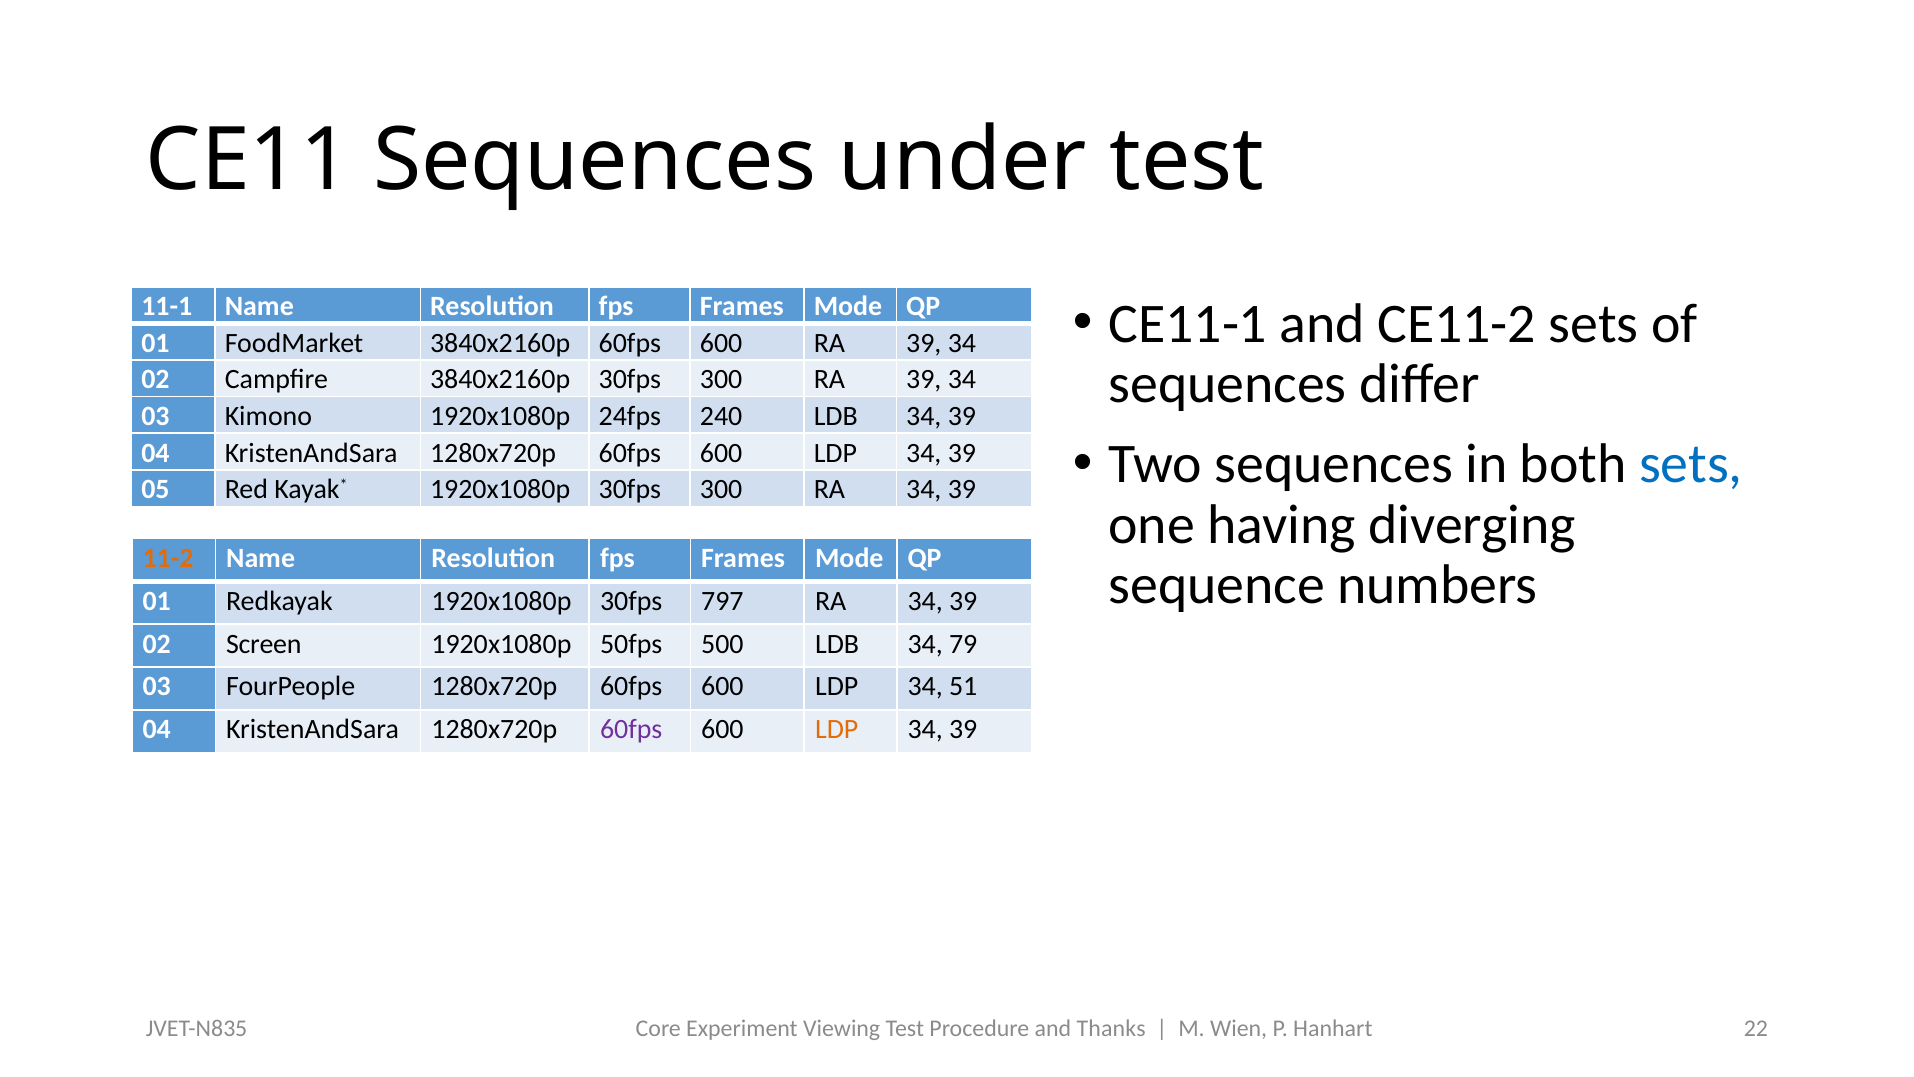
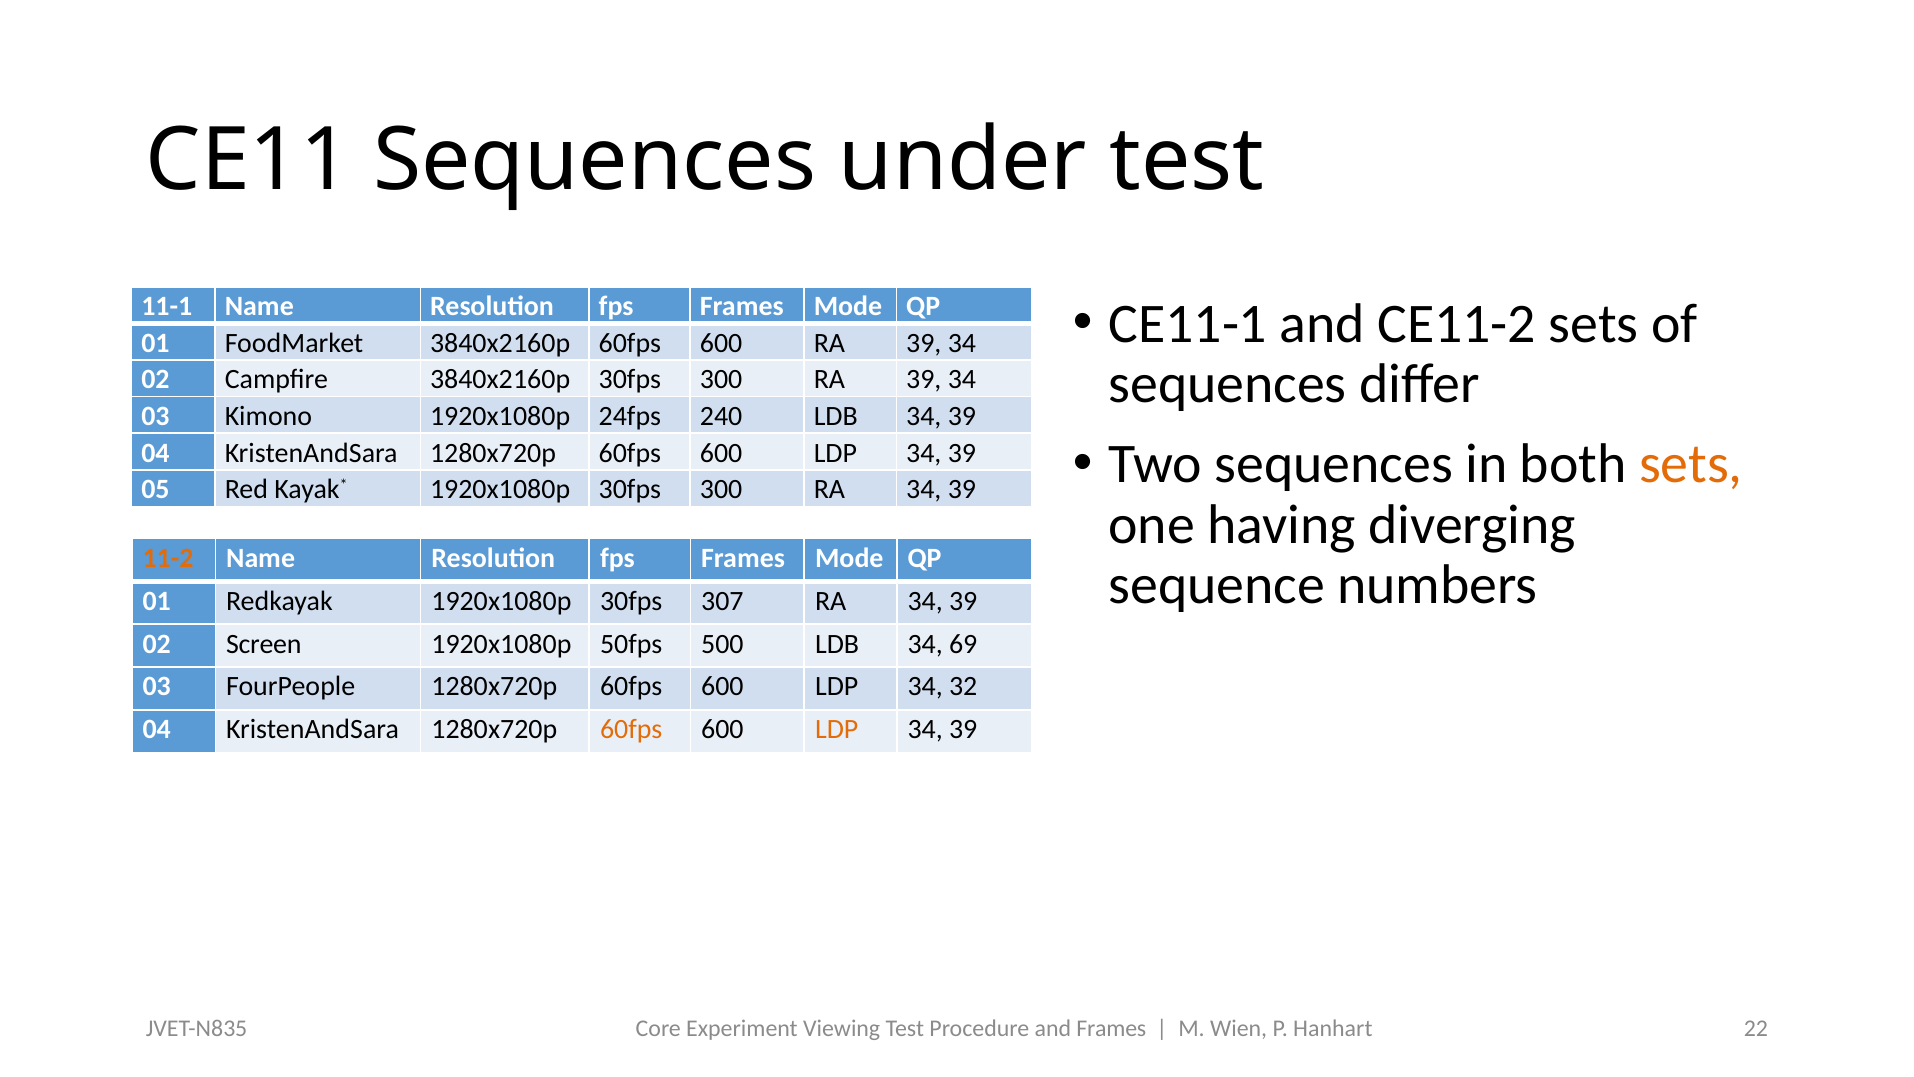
sets colour: blue -> orange (1691, 464)
797: 797 -> 307 (722, 601)
79: 79 -> 69 (963, 644)
51: 51 -> 32 (963, 686)
60fps colour: purple -> orange (631, 729)
and Thanks: Thanks -> Frames (1111, 1028)
